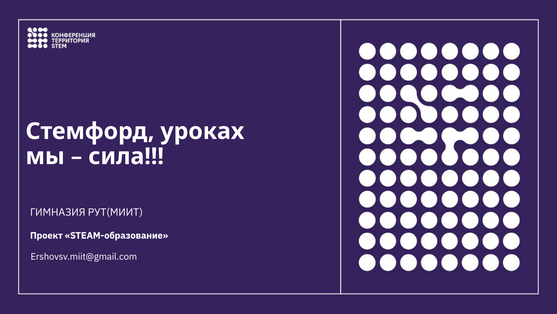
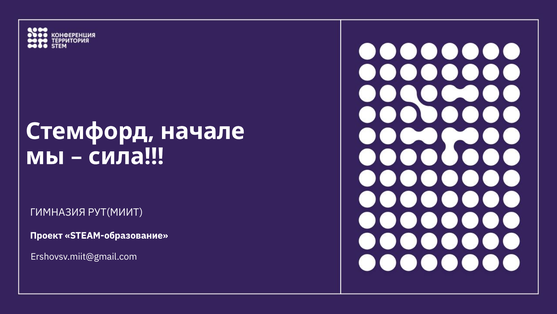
уроках: уроках -> начале (202, 131)
